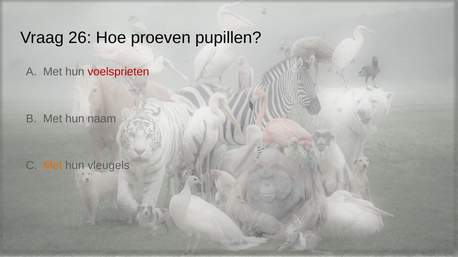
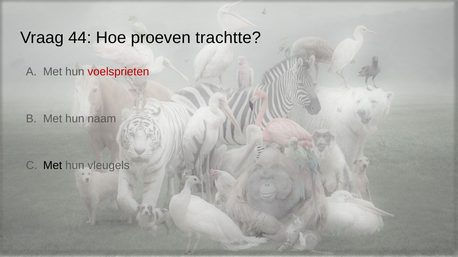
26: 26 -> 44 (80, 38)
pupillen: pupillen -> trachtte (228, 38)
Met colour: orange -> black (53, 166)
